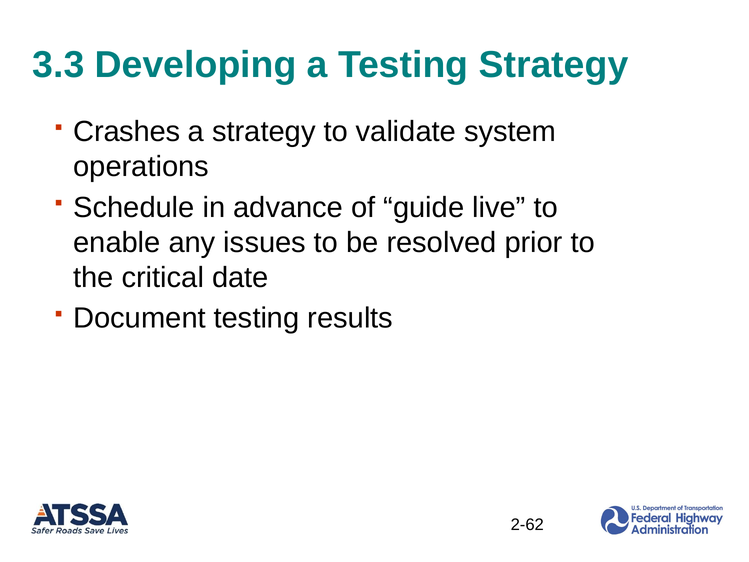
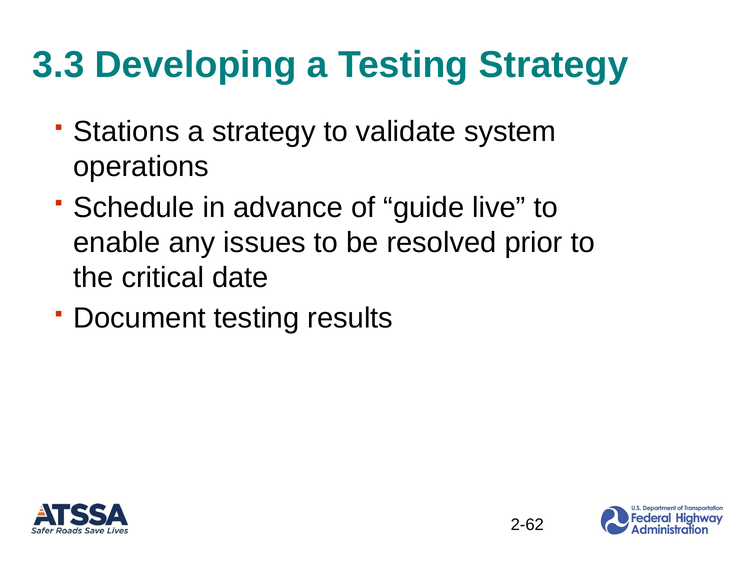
Crashes: Crashes -> Stations (127, 132)
